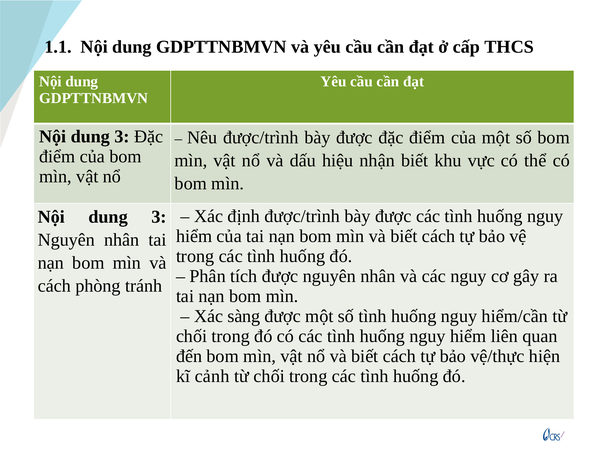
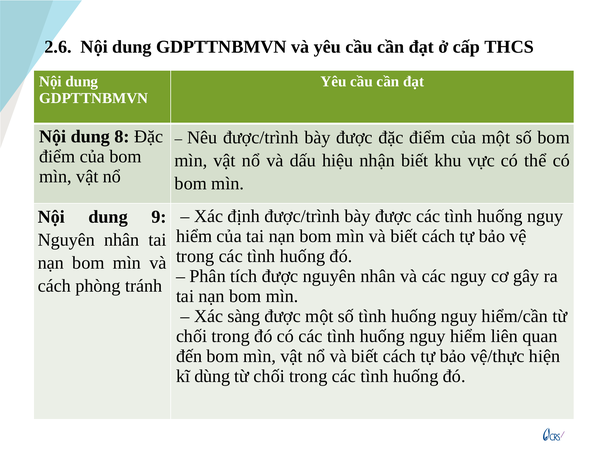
1.1: 1.1 -> 2.6 (58, 47)
3: 3 -> 8 (122, 137)
3: 3 -> 9 (159, 217)
cảnh: cảnh -> dùng (212, 376)
